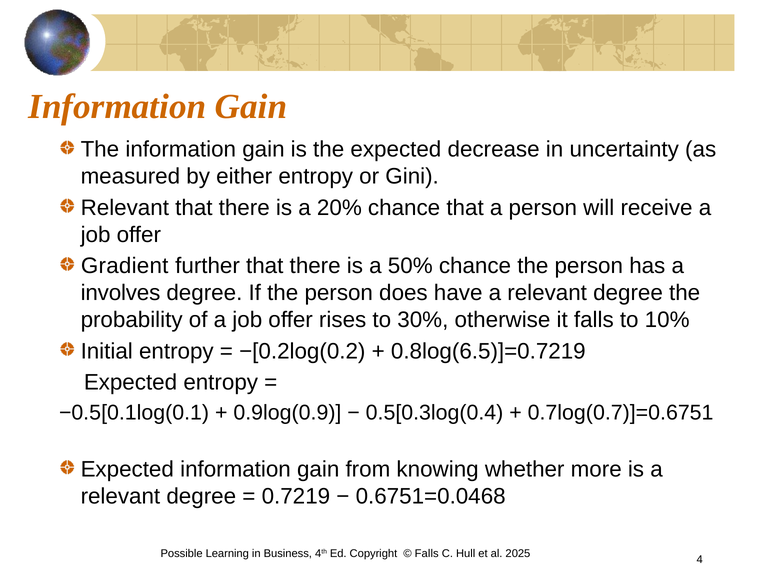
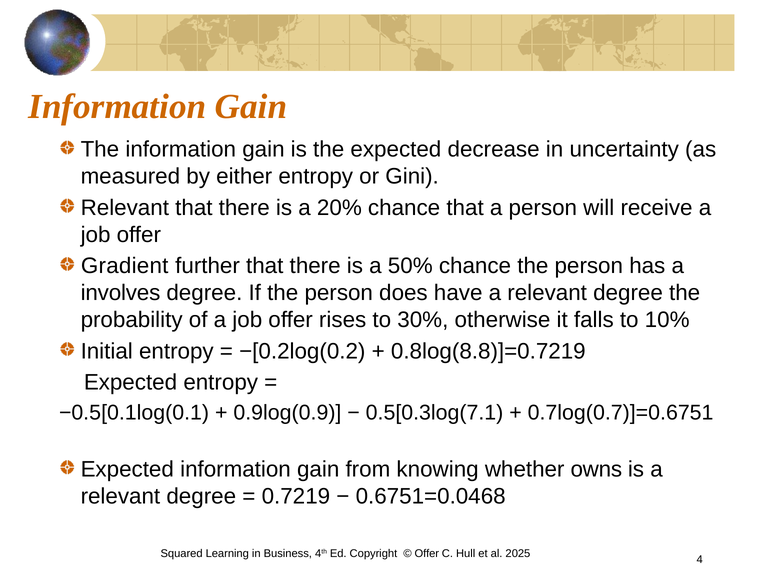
0.8log(6.5)]=0.7219: 0.8log(6.5)]=0.7219 -> 0.8log(8.8)]=0.7219 (488, 351)
0.5[0.3log(0.4: 0.5[0.3log(0.4 -> 0.5[0.3log(7.1 (435, 413)
more: more -> owns (596, 469)
Possible: Possible -> Squared (182, 553)
Falls: Falls -> Offer (427, 553)
